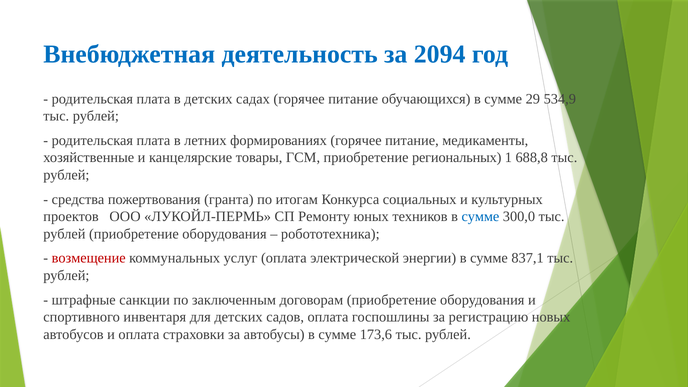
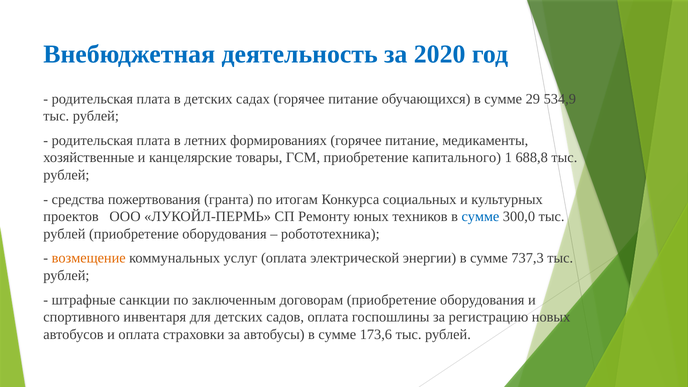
2094: 2094 -> 2020 (440, 54)
региональных: региональных -> капитального (457, 158)
возмещение colour: red -> orange (89, 258)
837,1: 837,1 -> 737,3 (528, 258)
